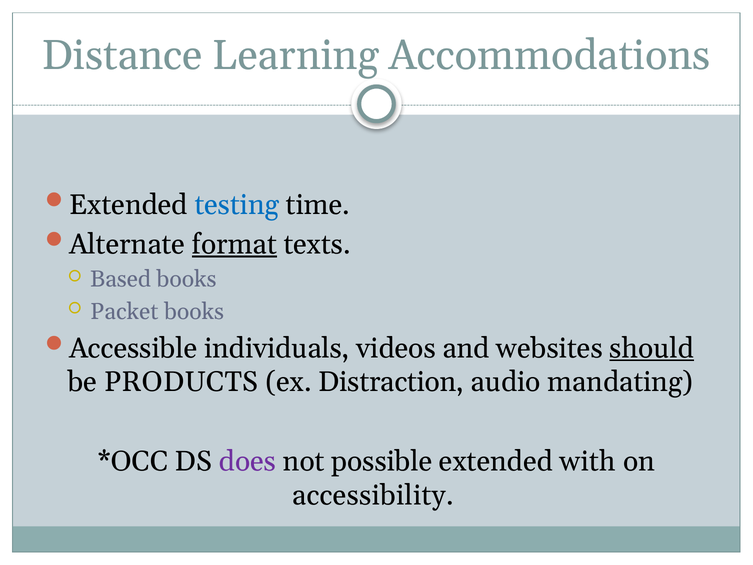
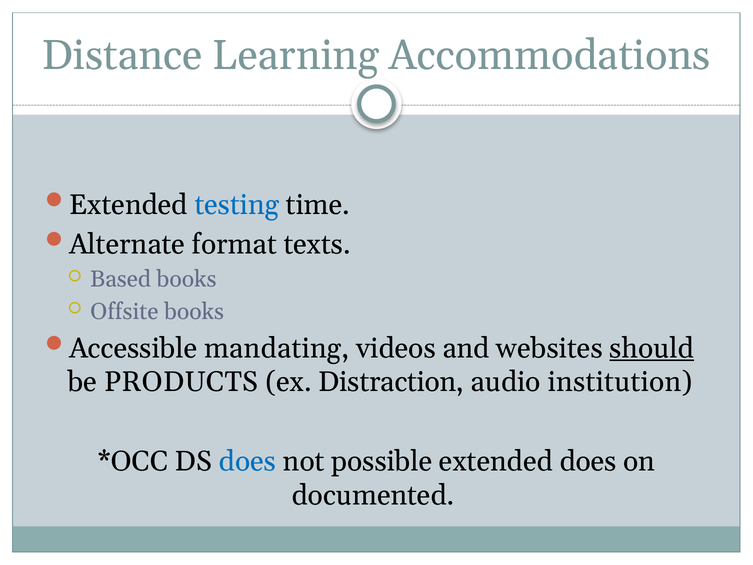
format underline: present -> none (234, 244)
Packet: Packet -> Offsite (124, 311)
individuals: individuals -> mandating (277, 348)
mandating: mandating -> institution (620, 382)
does colour: purple -> blue (247, 461)
extended with: with -> does (588, 461)
accessibility: accessibility -> documented (373, 495)
